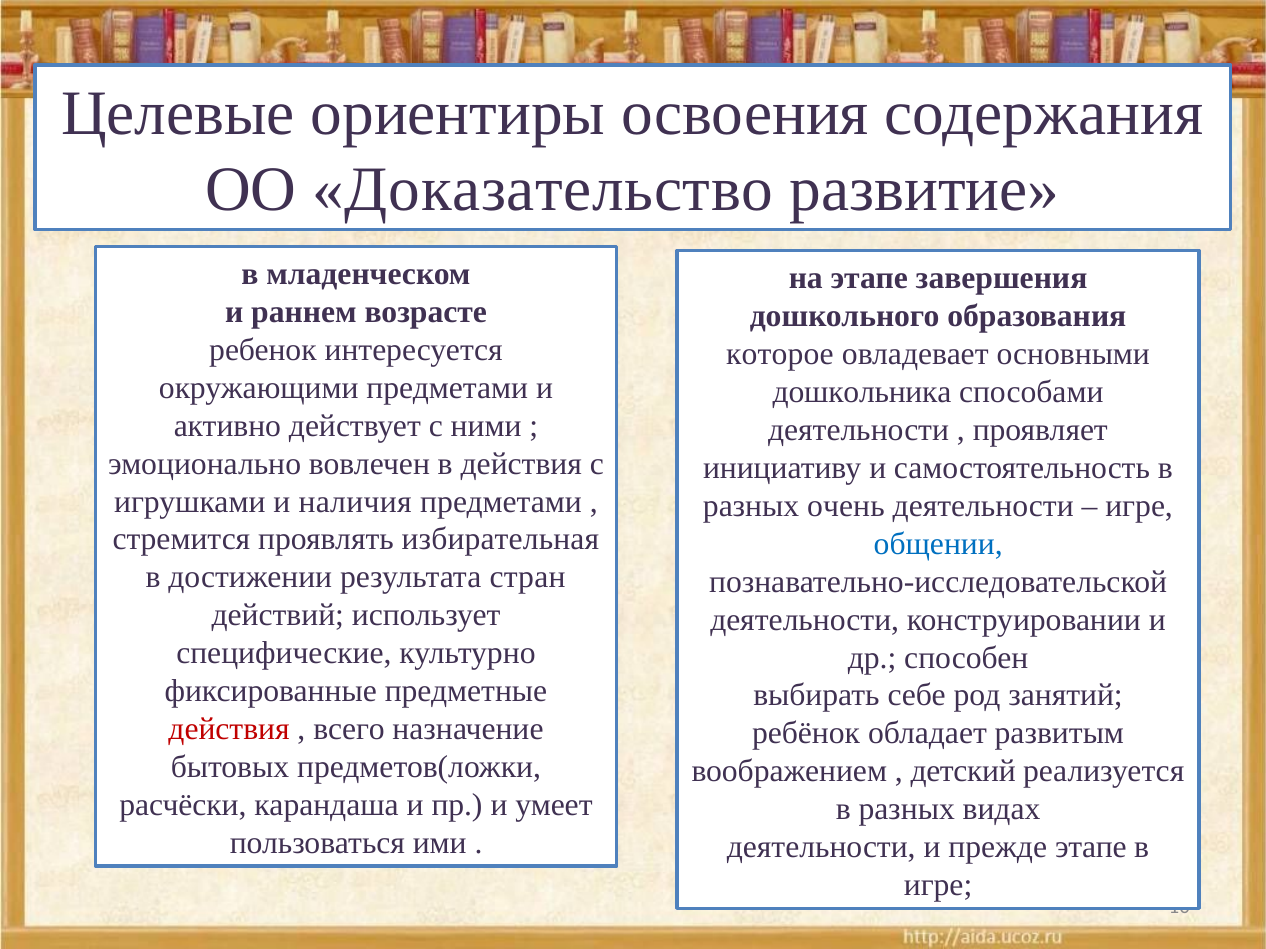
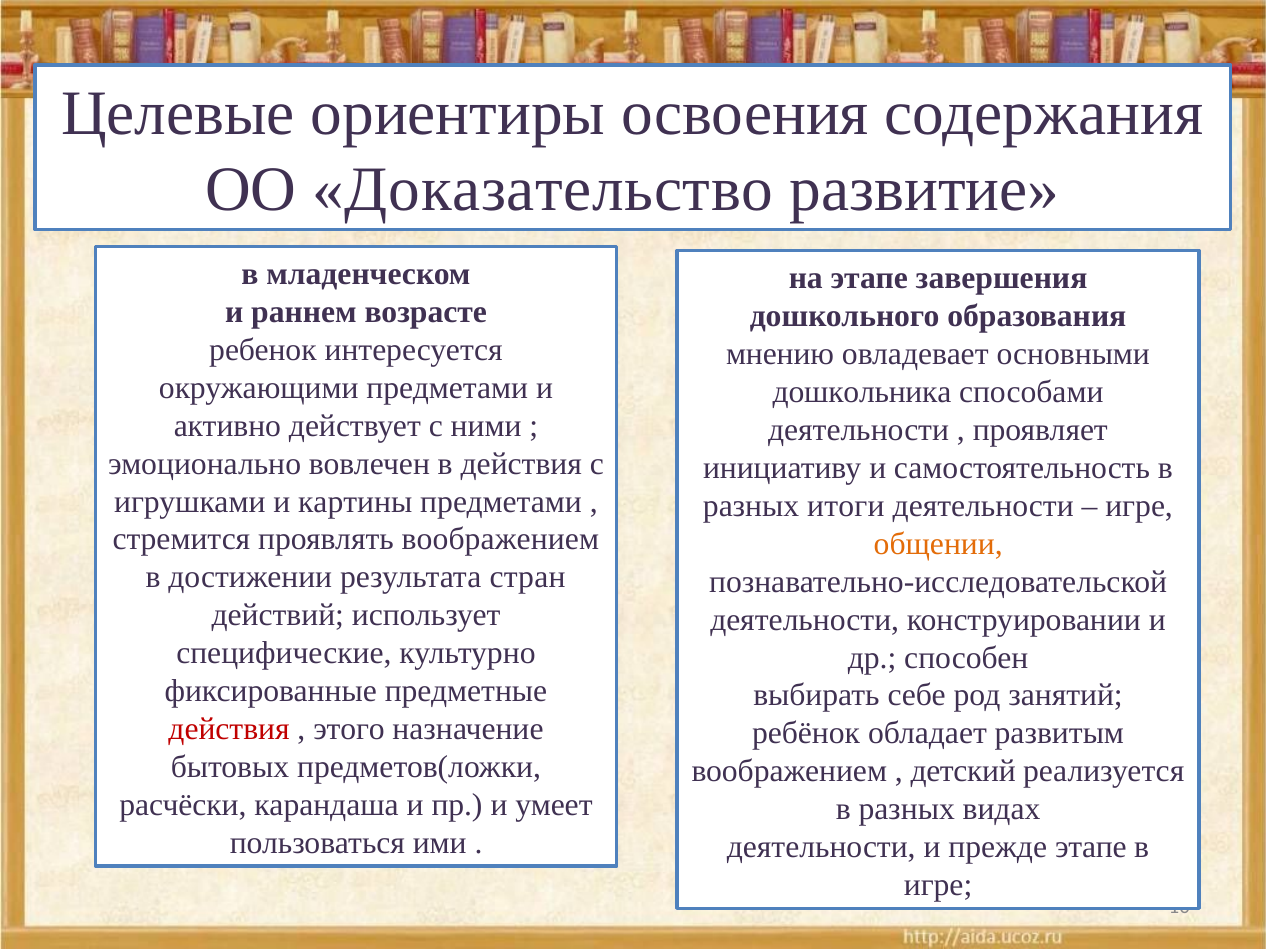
которое: которое -> мнению (780, 354)
наличия: наличия -> картины (355, 502)
очень: очень -> итоги (846, 506)
проявлять избирательная: избирательная -> воображением (500, 540)
общении colour: blue -> orange (938, 544)
всего: всего -> этого (349, 730)
